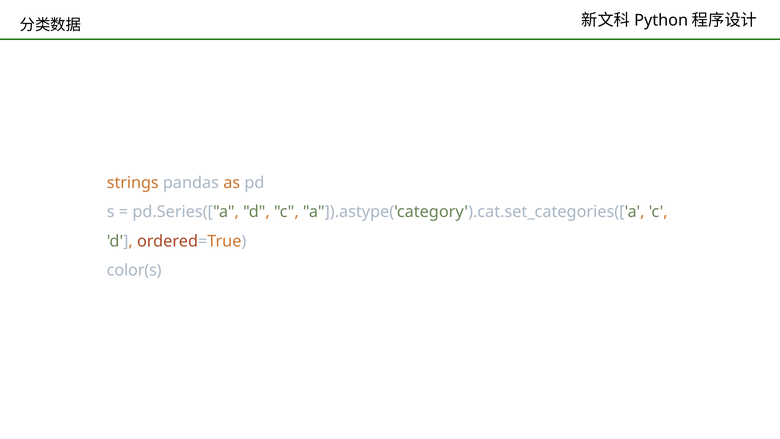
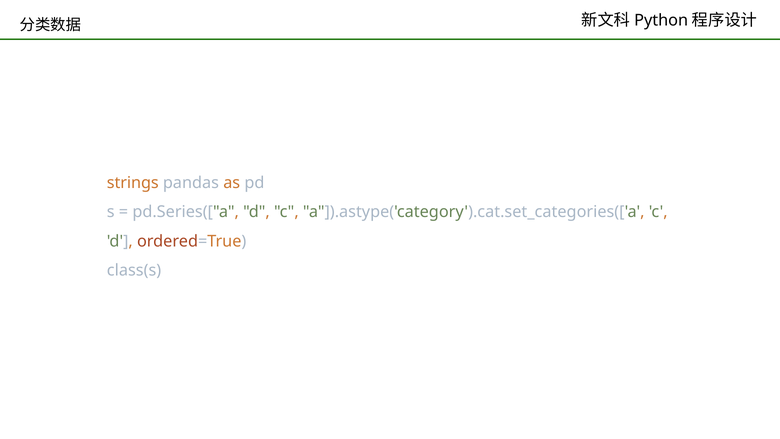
color(s: color(s -> class(s (134, 270)
